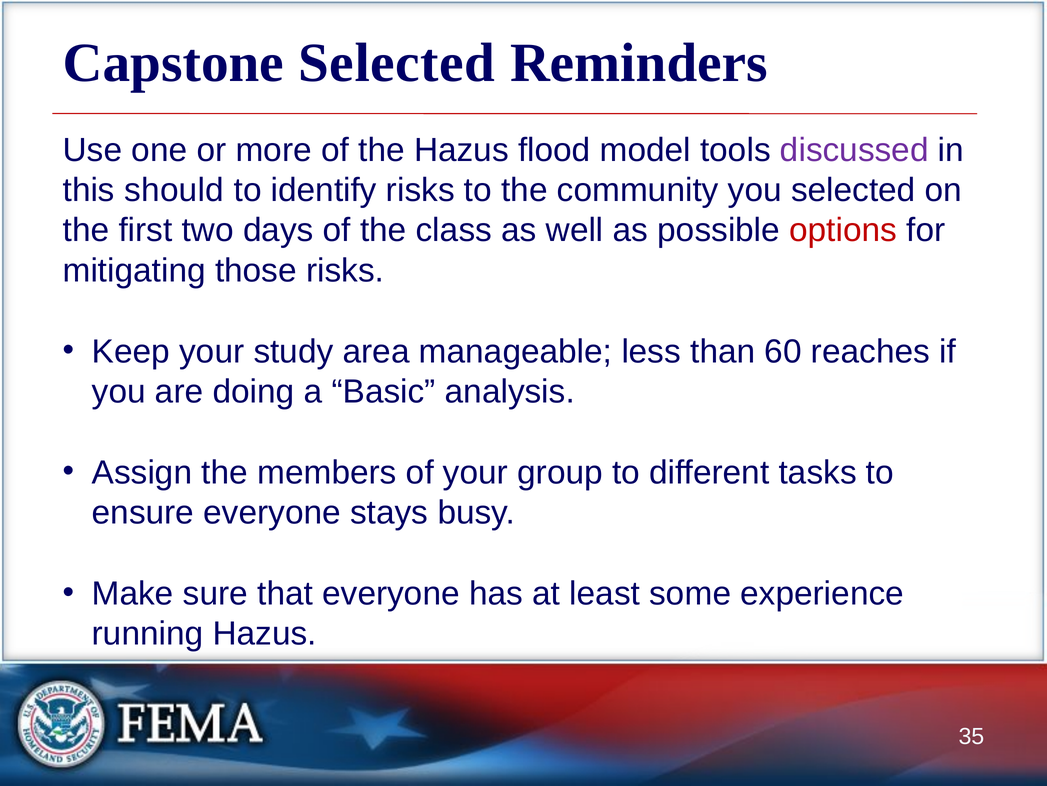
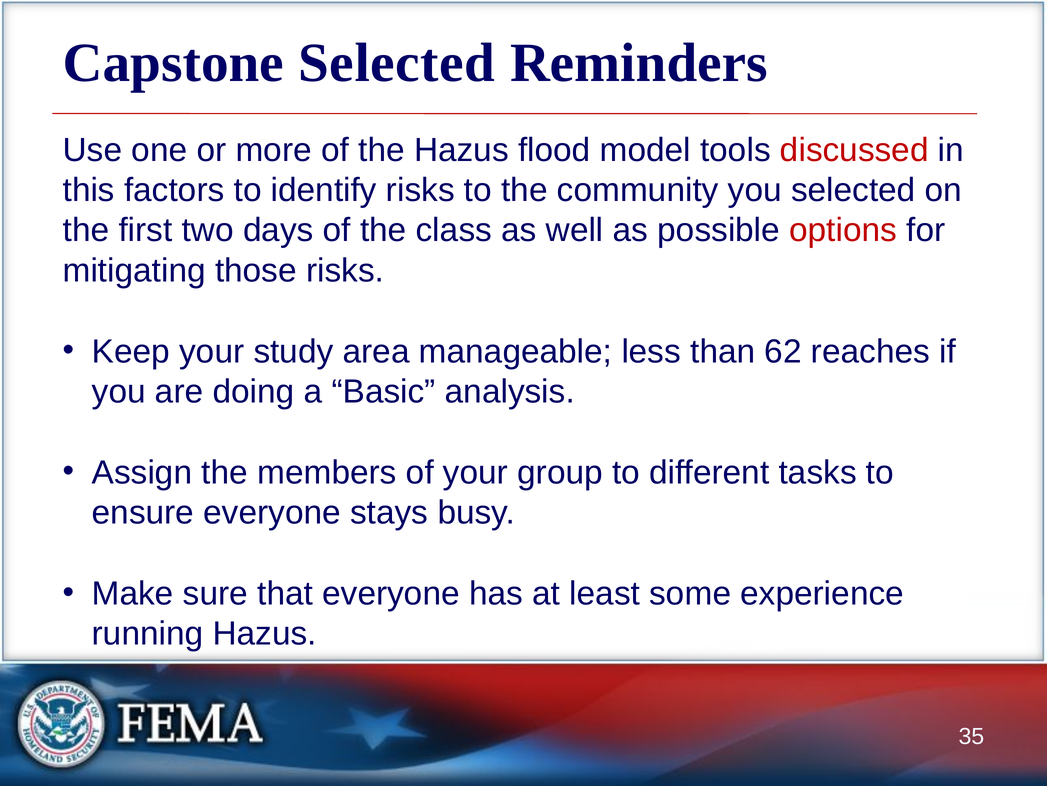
discussed colour: purple -> red (854, 150)
should: should -> factors (174, 190)
60: 60 -> 62 (783, 351)
